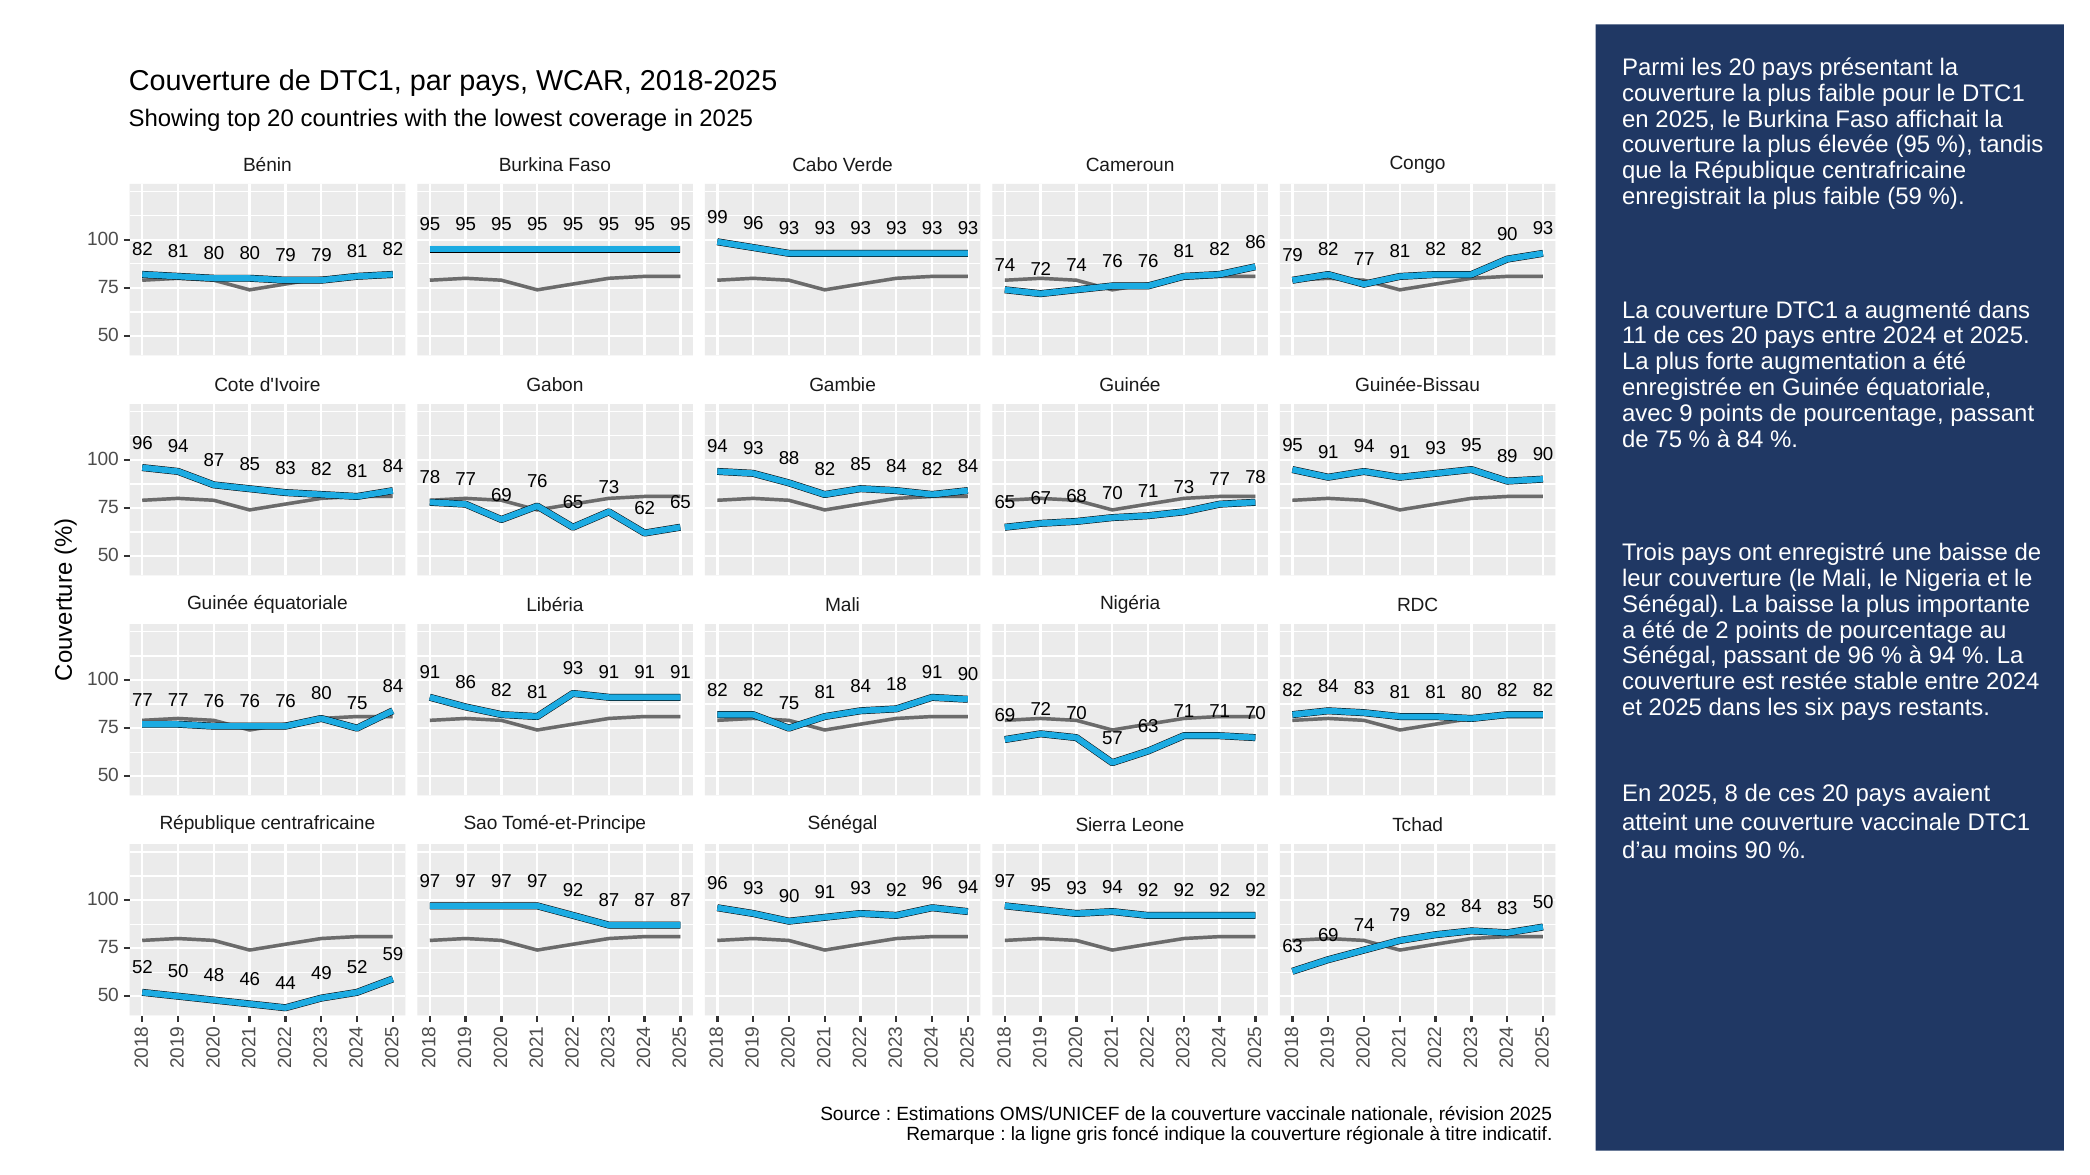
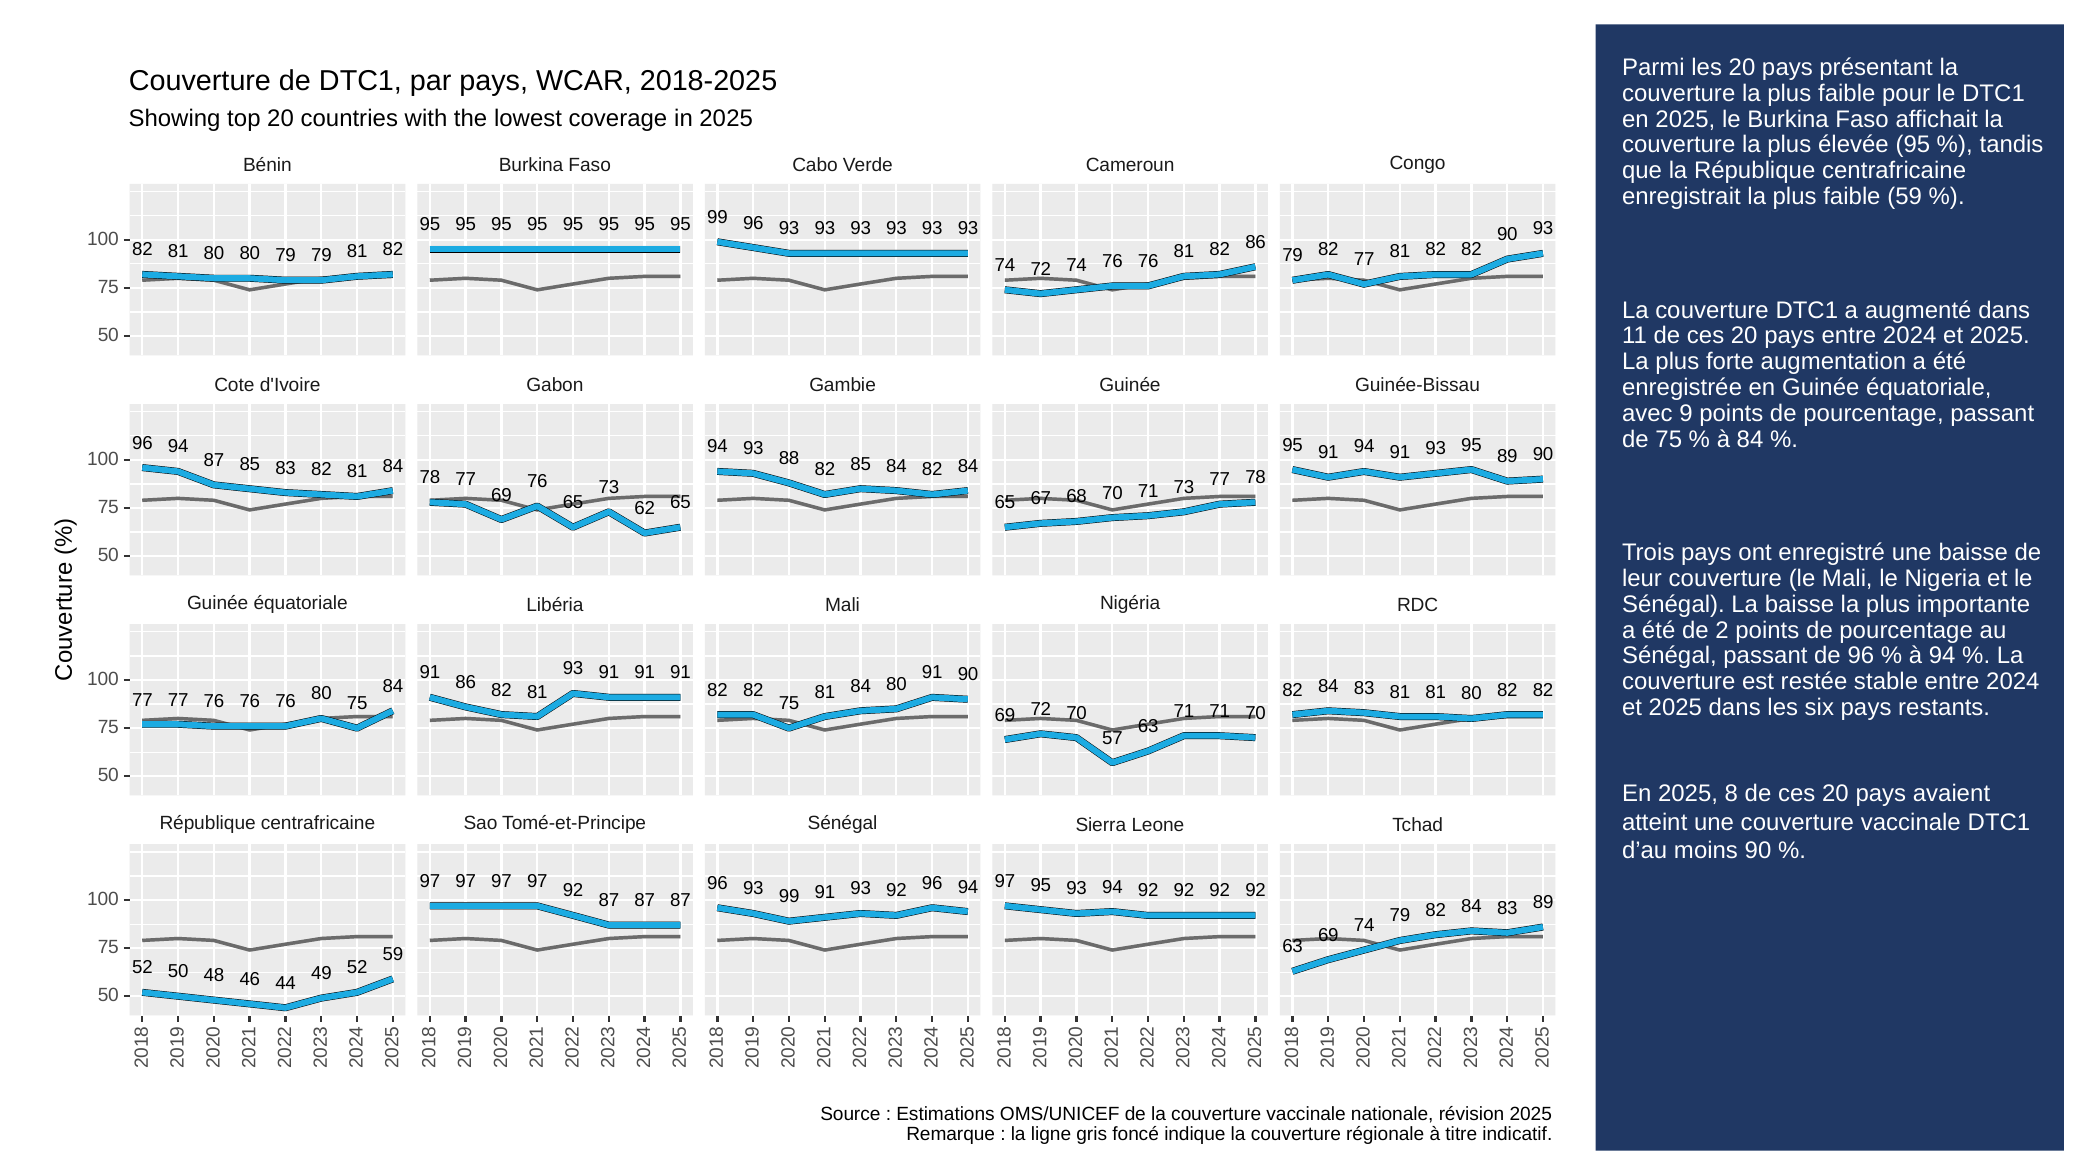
84 18: 18 -> 80 (897, 685)
93 90: 90 -> 99 (789, 897)
83 50: 50 -> 89 (1543, 903)
